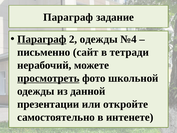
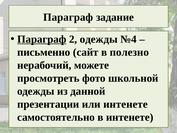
тетради: тетради -> полезно (129, 52)
просмотреть underline: present -> none (48, 78)
или откройте: откройте -> интенете (126, 104)
